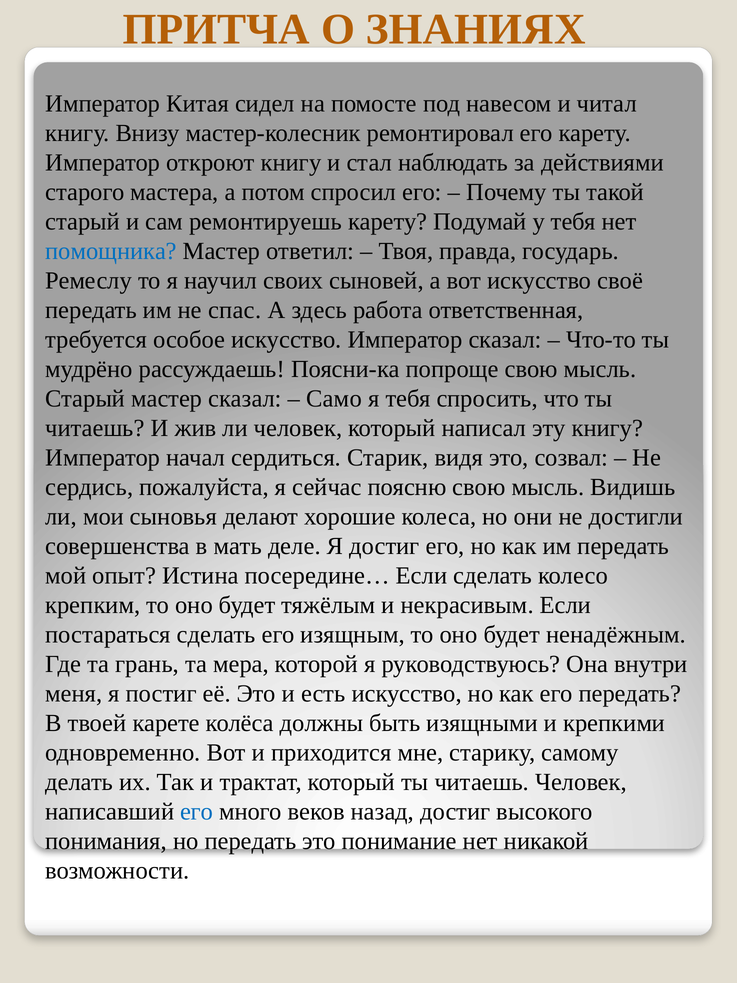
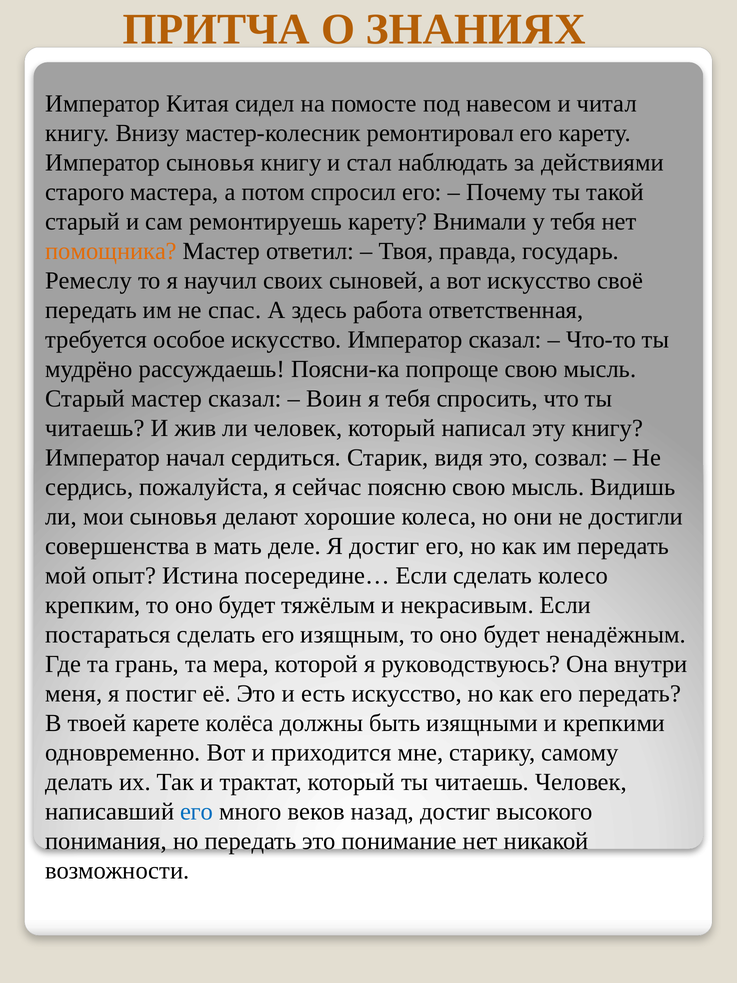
Император откроют: откроют -> сыновья (210, 163)
Подумай: Подумай -> Внимали (480, 222)
помощника colour: blue -> orange (111, 251)
Само: Само -> Воин (334, 398)
